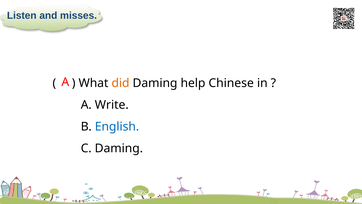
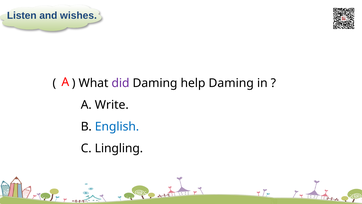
misses: misses -> wishes (78, 16)
did colour: orange -> purple (121, 83)
help Chinese: Chinese -> Daming (231, 83)
C Daming: Daming -> Lingling (119, 148)
